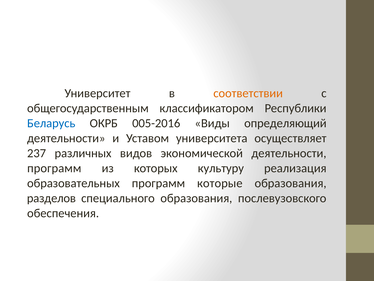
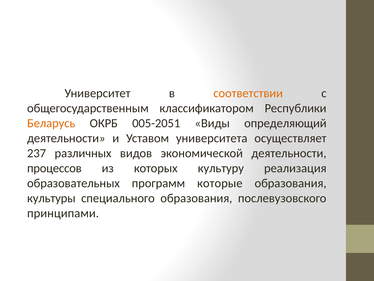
Беларусь colour: blue -> orange (51, 123)
005-2016: 005-2016 -> 005-2051 (156, 123)
программ: программ -> процессов (54, 168)
разделов: разделов -> культуры (51, 198)
обеспечения: обеспечения -> принципами (63, 213)
